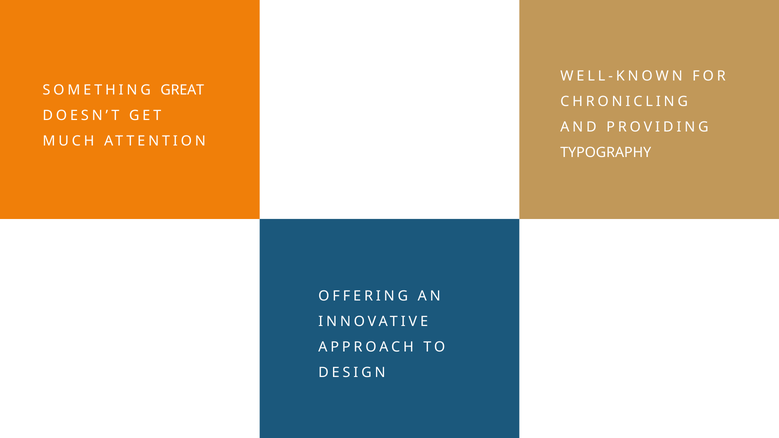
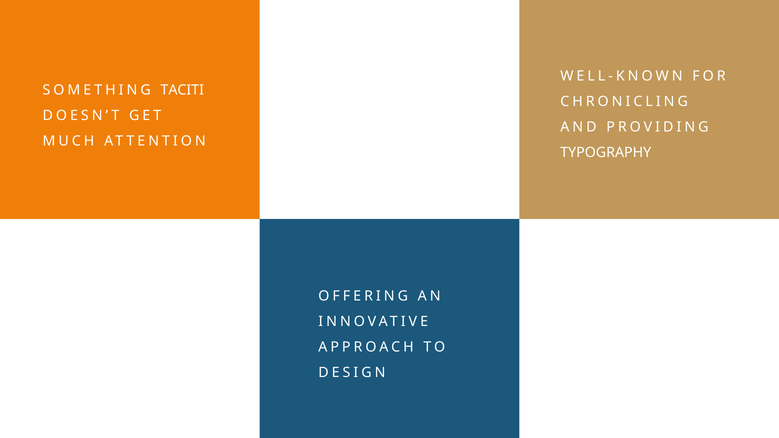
GREAT: GREAT -> TACITI (182, 90)
